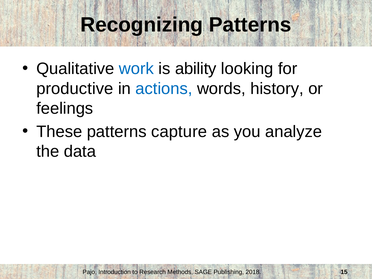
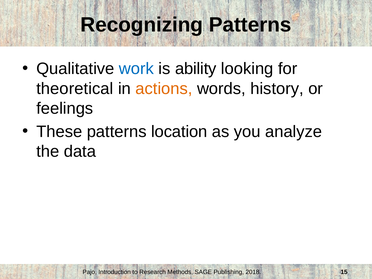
productive: productive -> theoretical (75, 89)
actions colour: blue -> orange (164, 89)
capture: capture -> location (179, 132)
